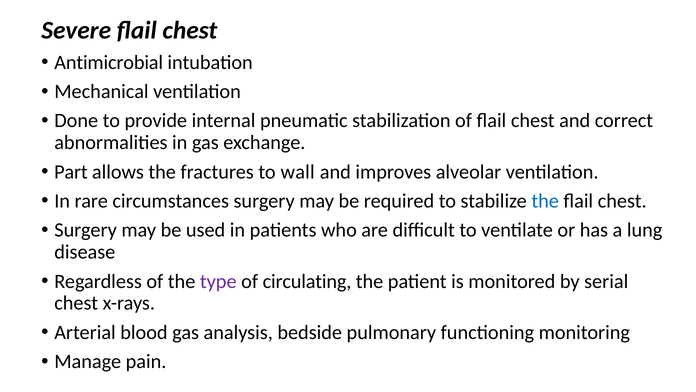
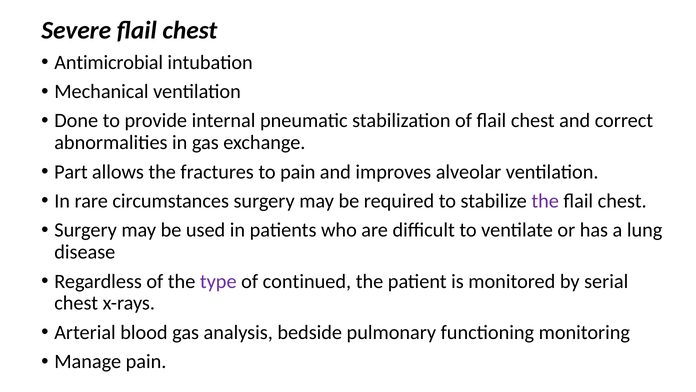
to wall: wall -> pain (298, 172)
the colour: blue -> purple (545, 201)
circulating: circulating -> continued (307, 281)
